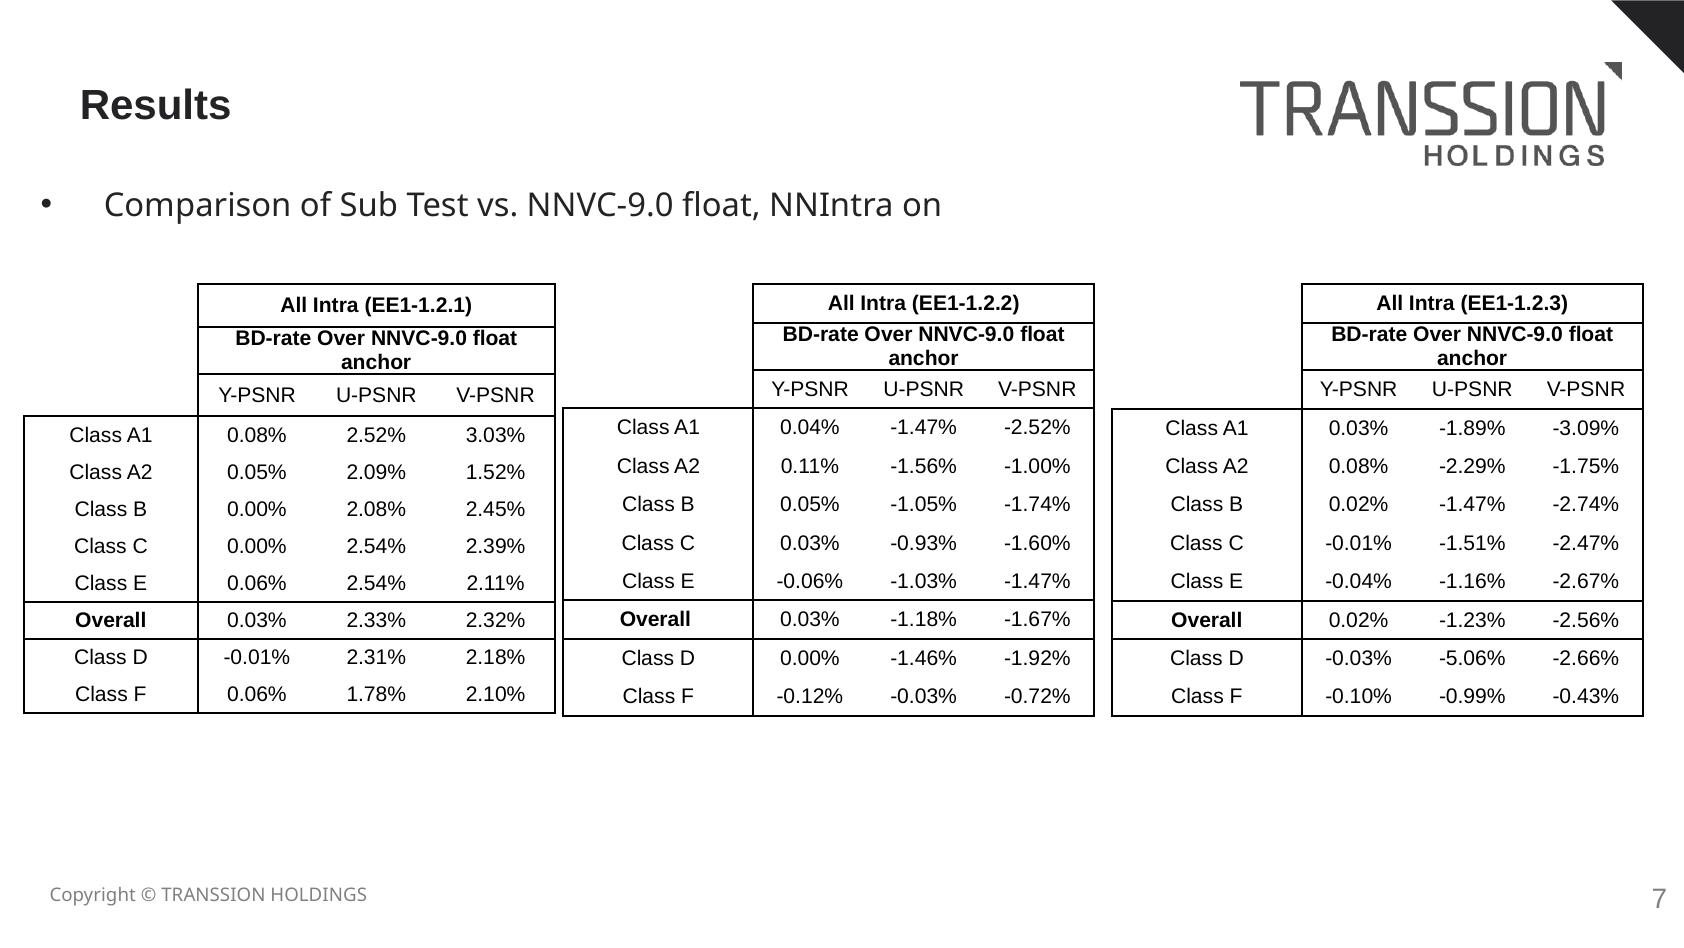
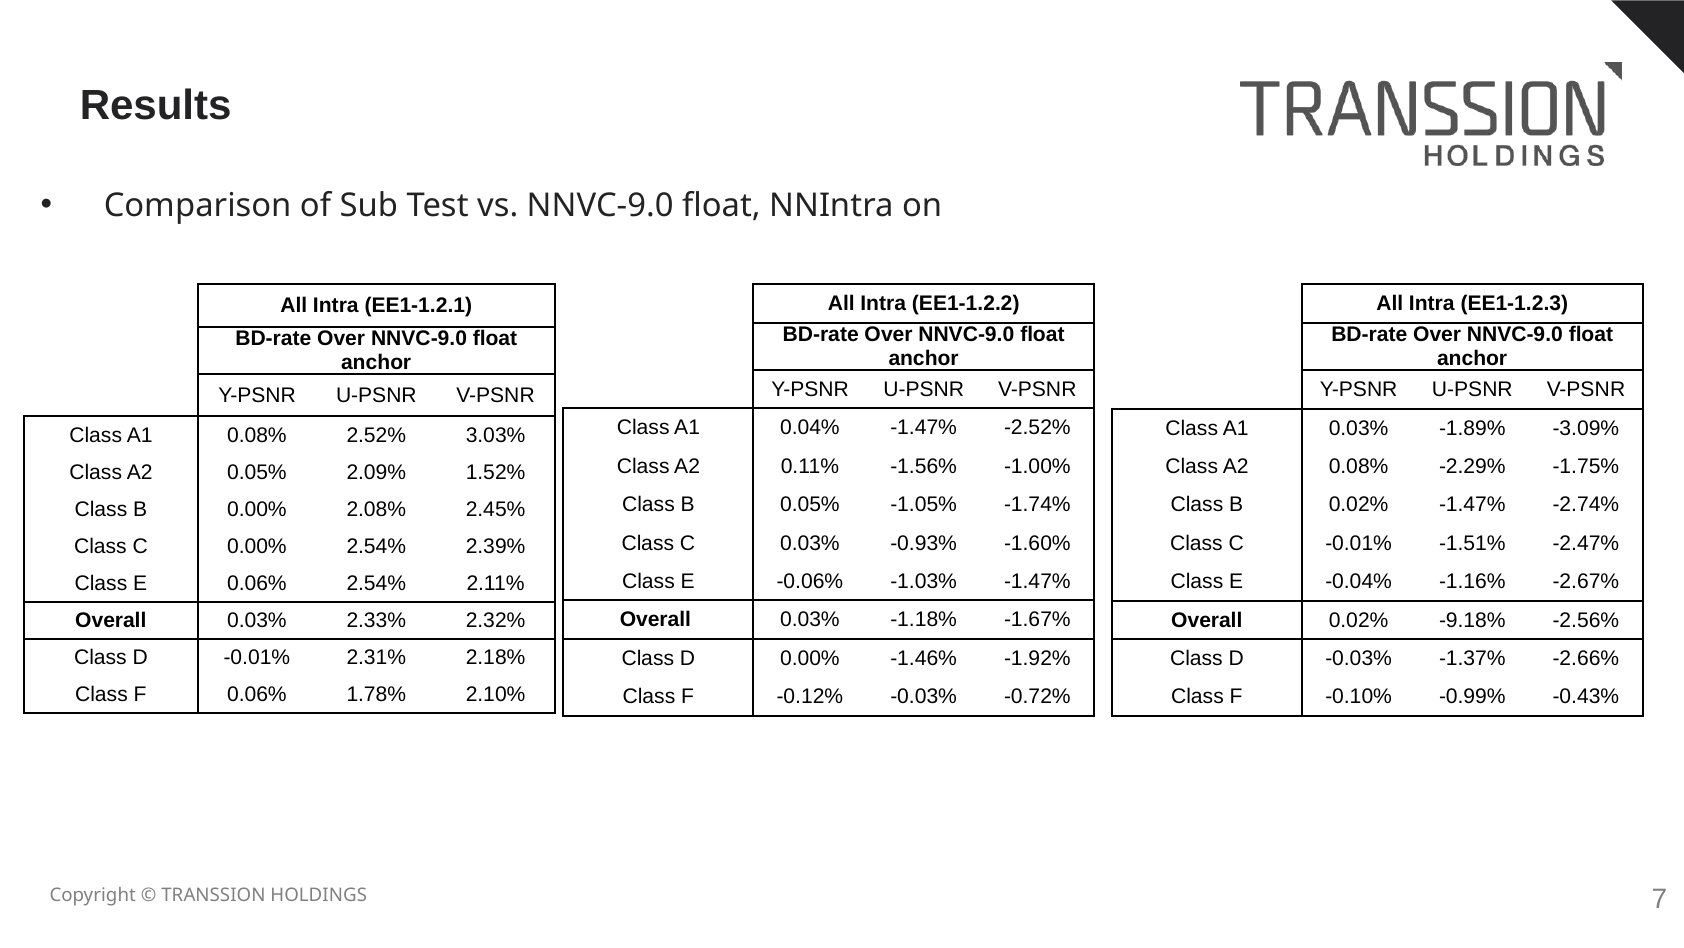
-1.23%: -1.23% -> -9.18% (1472, 620)
-5.06%: -5.06% -> -1.37% (1472, 658)
